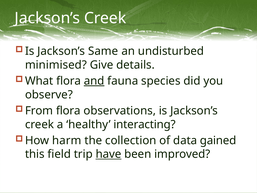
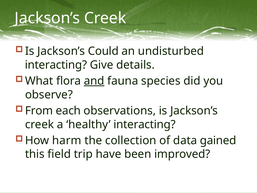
Same: Same -> Could (103, 51)
minimised: minimised -> interacting (56, 65)
From flora: flora -> each (68, 111)
have underline: present -> none (108, 154)
